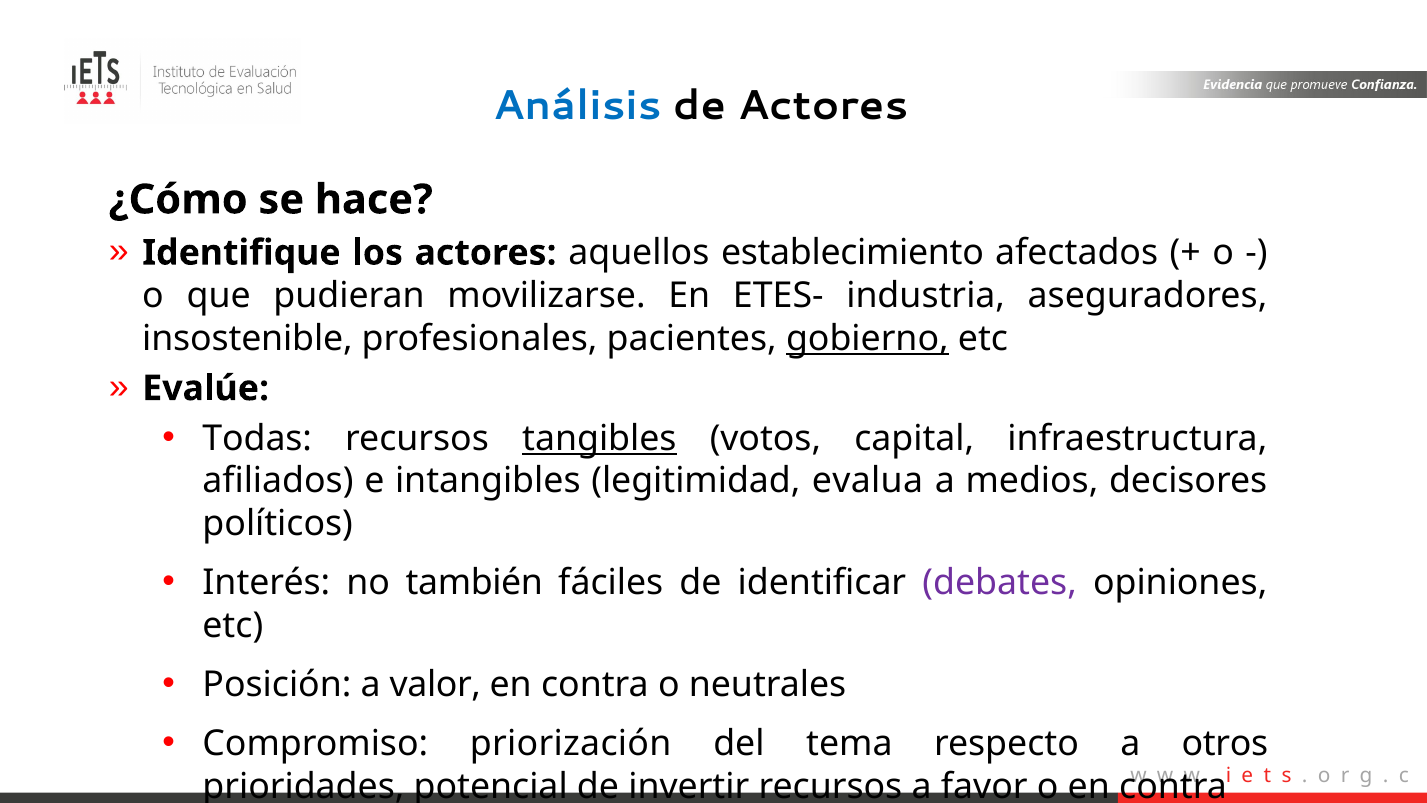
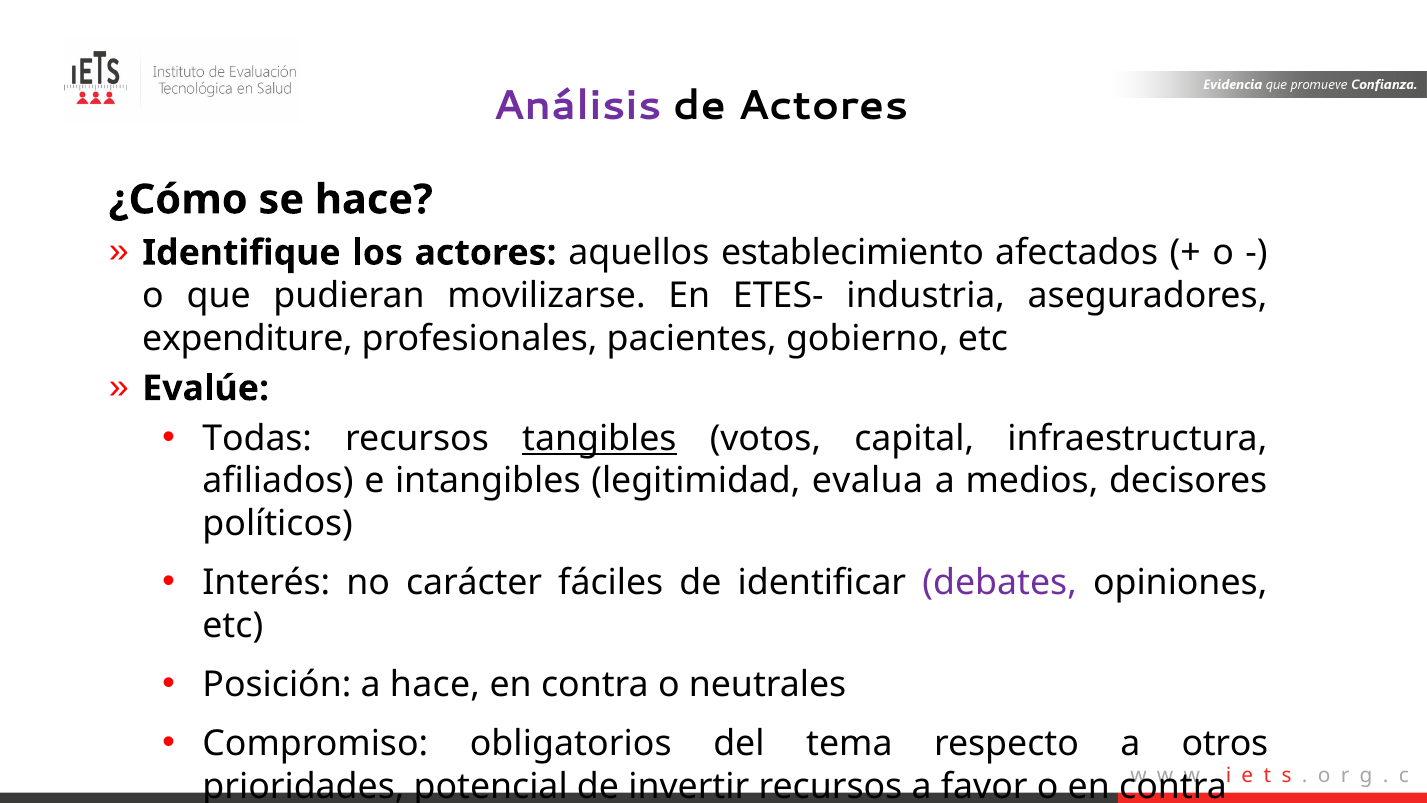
Análisis colour: blue -> purple (577, 106)
insostenible: insostenible -> expenditure (247, 338)
gobierno underline: present -> none (867, 338)
también: también -> carácter (474, 583)
a valor: valor -> hace (435, 684)
priorización: priorización -> obligatorios (571, 743)
